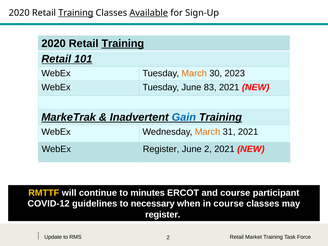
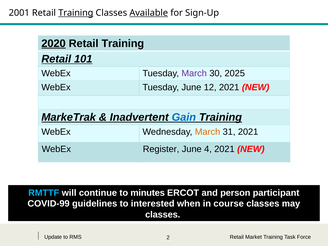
2020: 2020 -> 2001 (19, 13)
2020 underline: none -> present (54, 43)
Training underline: present -> none (123, 43)
March colour: orange -> purple (194, 73)
2023: 2023 -> 2025 (235, 73)
83: 83 -> 12 (210, 87)
June 2: 2 -> 4 (208, 149)
RMTTF colour: yellow -> light blue (44, 193)
and course: course -> person (235, 193)
COVID-12: COVID-12 -> COVID-99 (49, 204)
necessary: necessary -> interested (153, 204)
register: register -> classes (163, 215)
